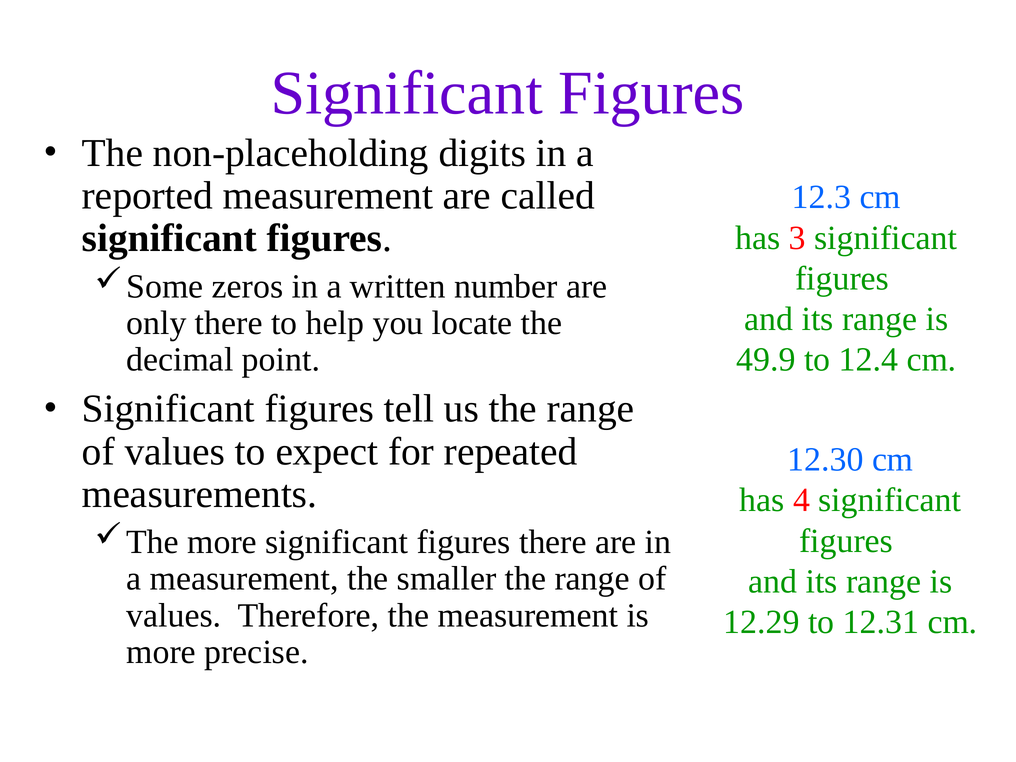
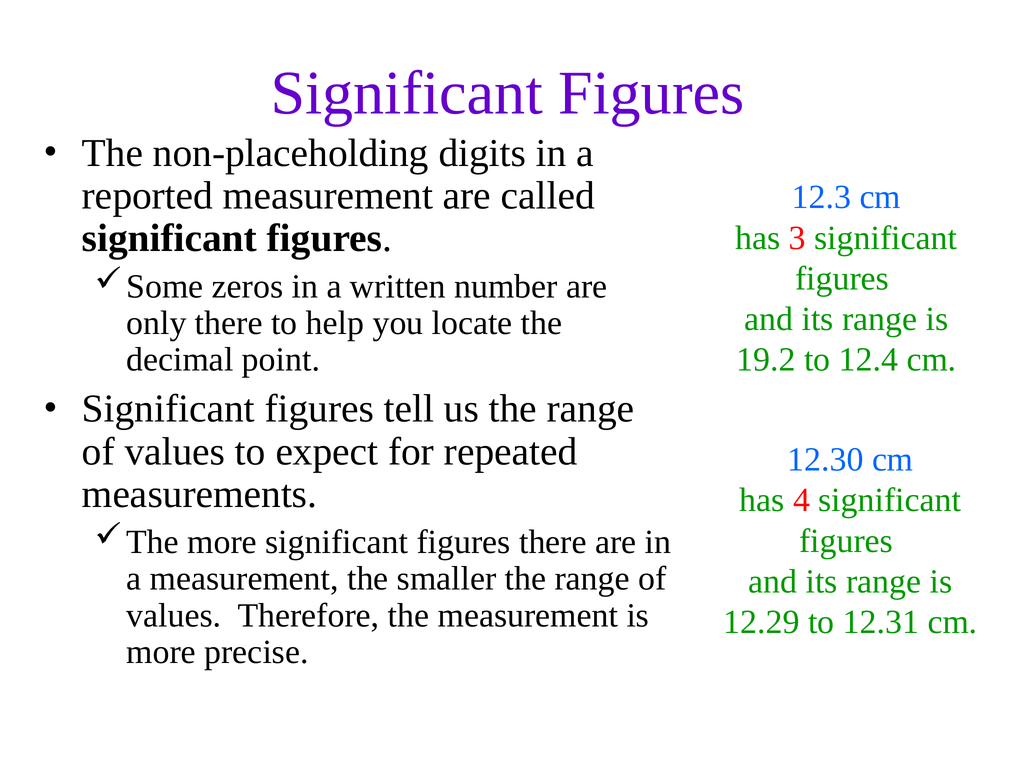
49.9: 49.9 -> 19.2 (766, 360)
